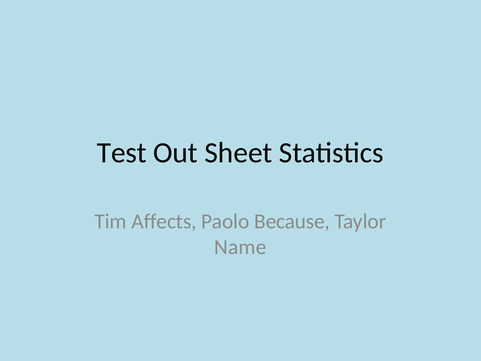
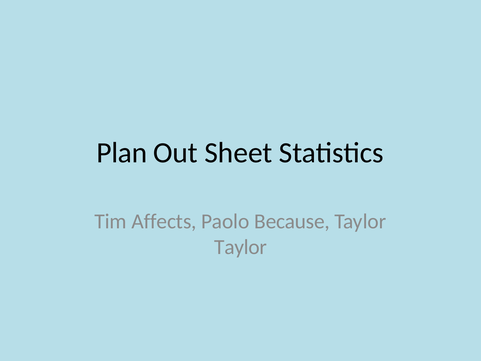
Test: Test -> Plan (122, 153)
Name: Name -> Taylor (241, 247)
